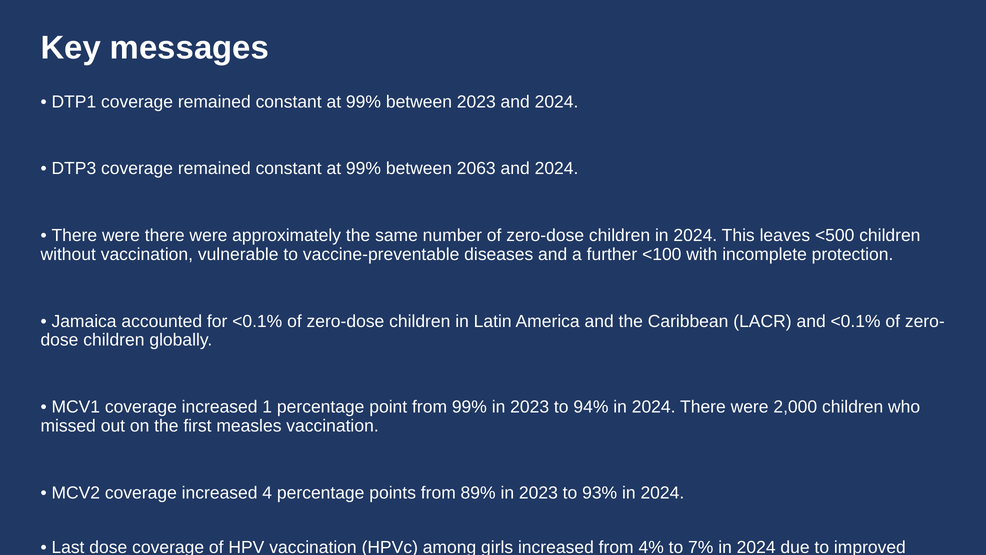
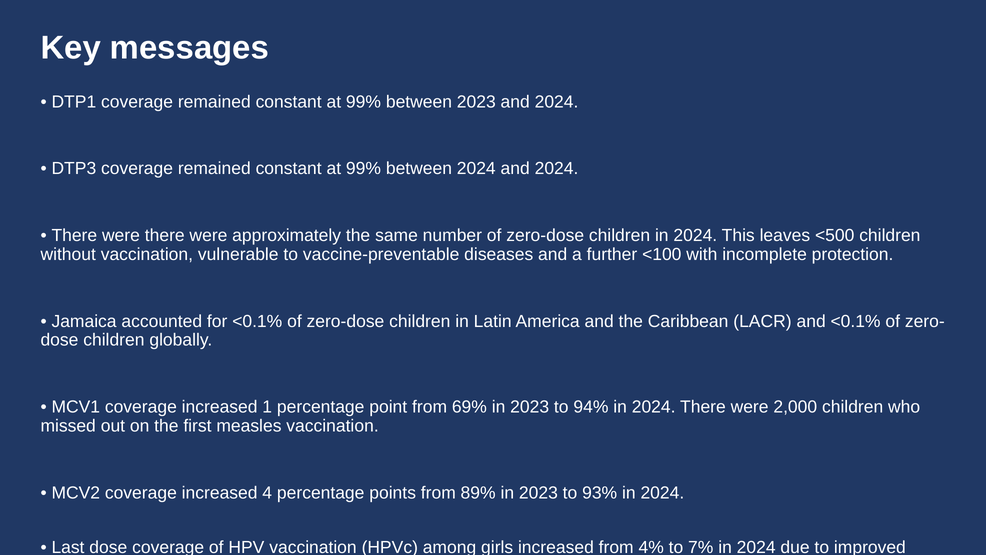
between 2063: 2063 -> 2024 (476, 169)
from 99%: 99% -> 69% (469, 407)
